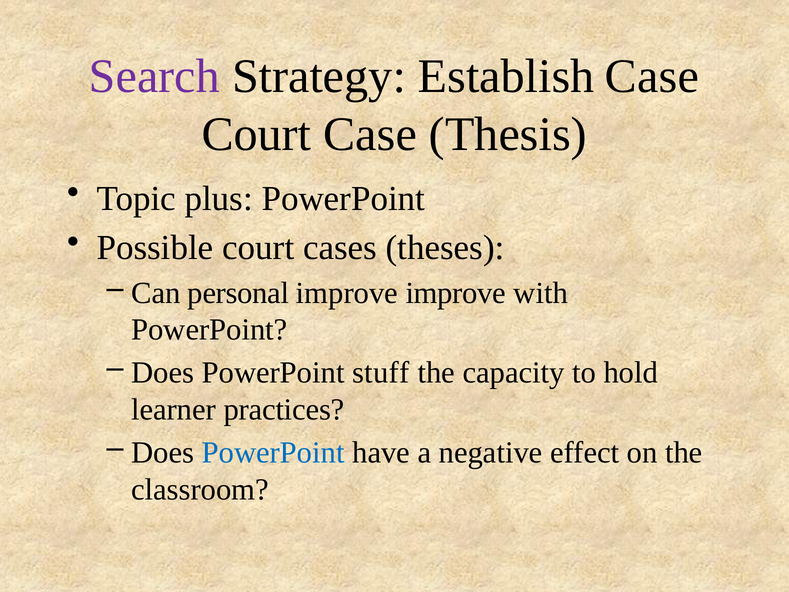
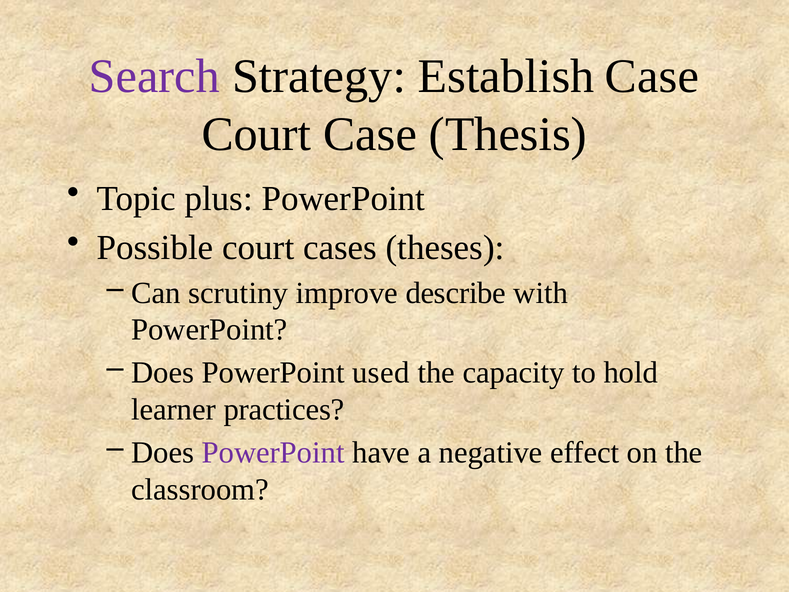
personal: personal -> scrutiny (238, 293)
improve improve: improve -> describe (456, 293)
stuff: stuff -> used (381, 373)
PowerPoint colour: blue -> purple (273, 452)
